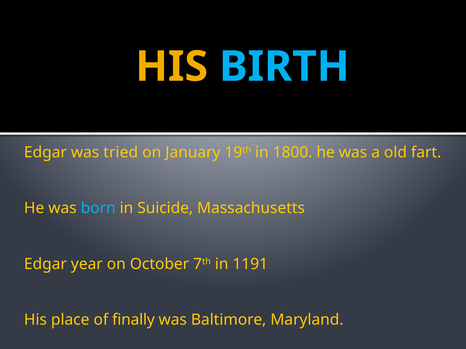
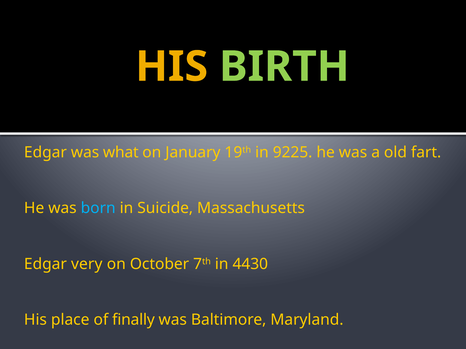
BIRTH colour: light blue -> light green (284, 67)
tried: tried -> what (121, 152)
1800: 1800 -> 9225 (293, 152)
year: year -> very (87, 264)
1191: 1191 -> 4430 (250, 264)
